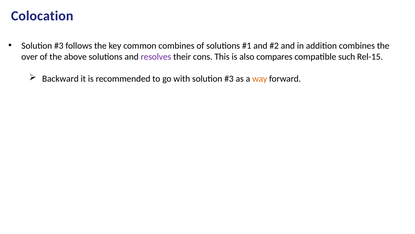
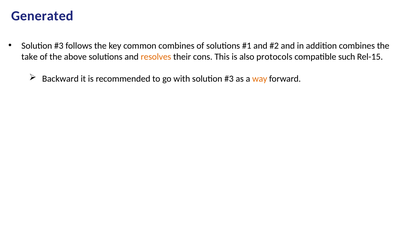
Colocation: Colocation -> Generated (42, 16)
over: over -> take (30, 57)
resolves colour: purple -> orange (156, 57)
compares: compares -> protocols (274, 57)
